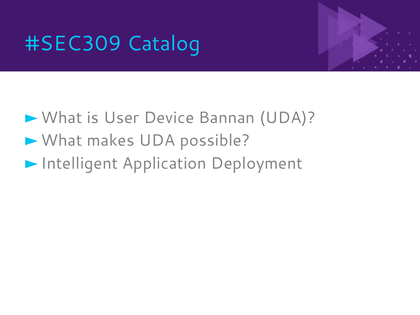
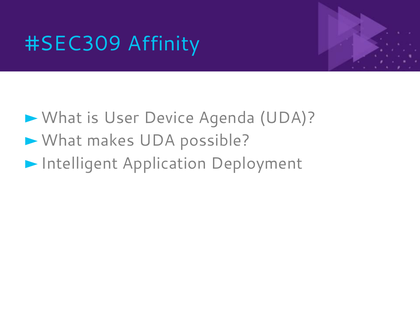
Catalog: Catalog -> Affinity (164, 43)
Bannan: Bannan -> Agenda (227, 118)
